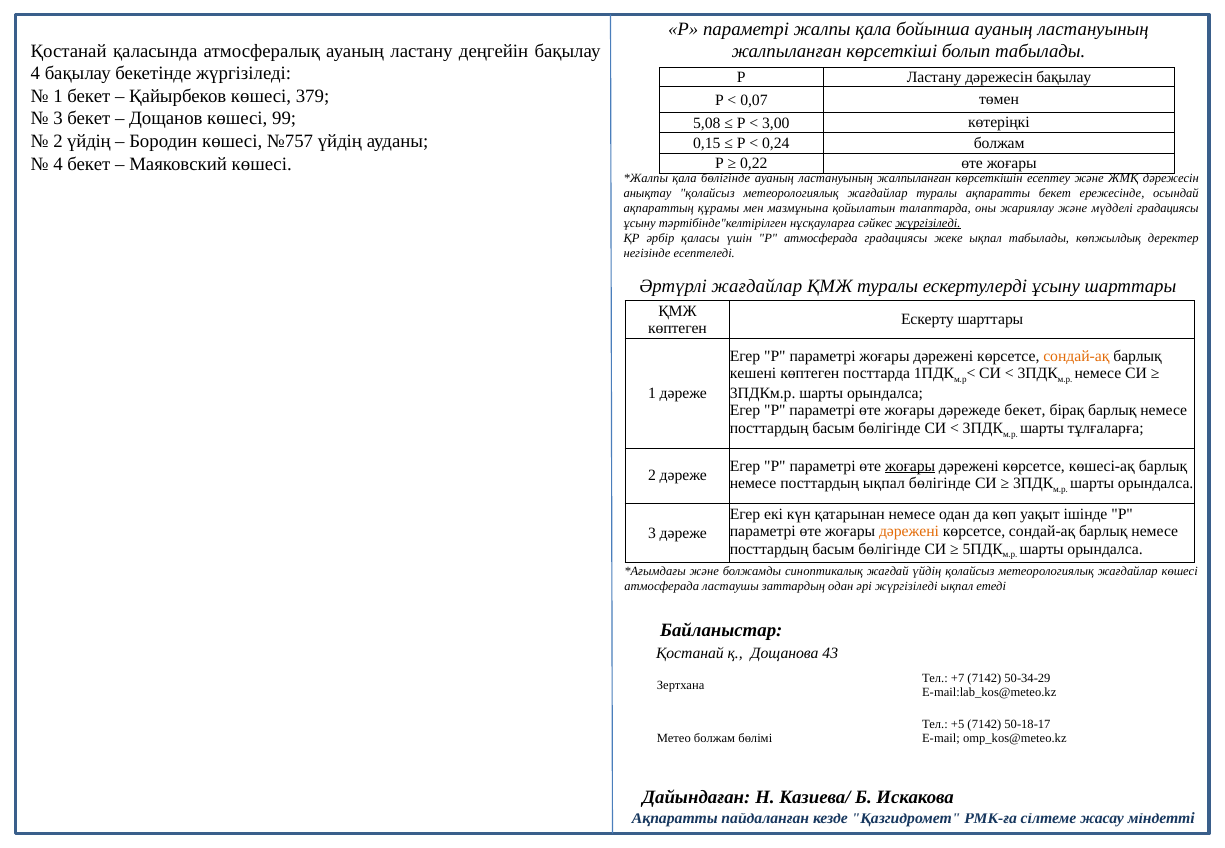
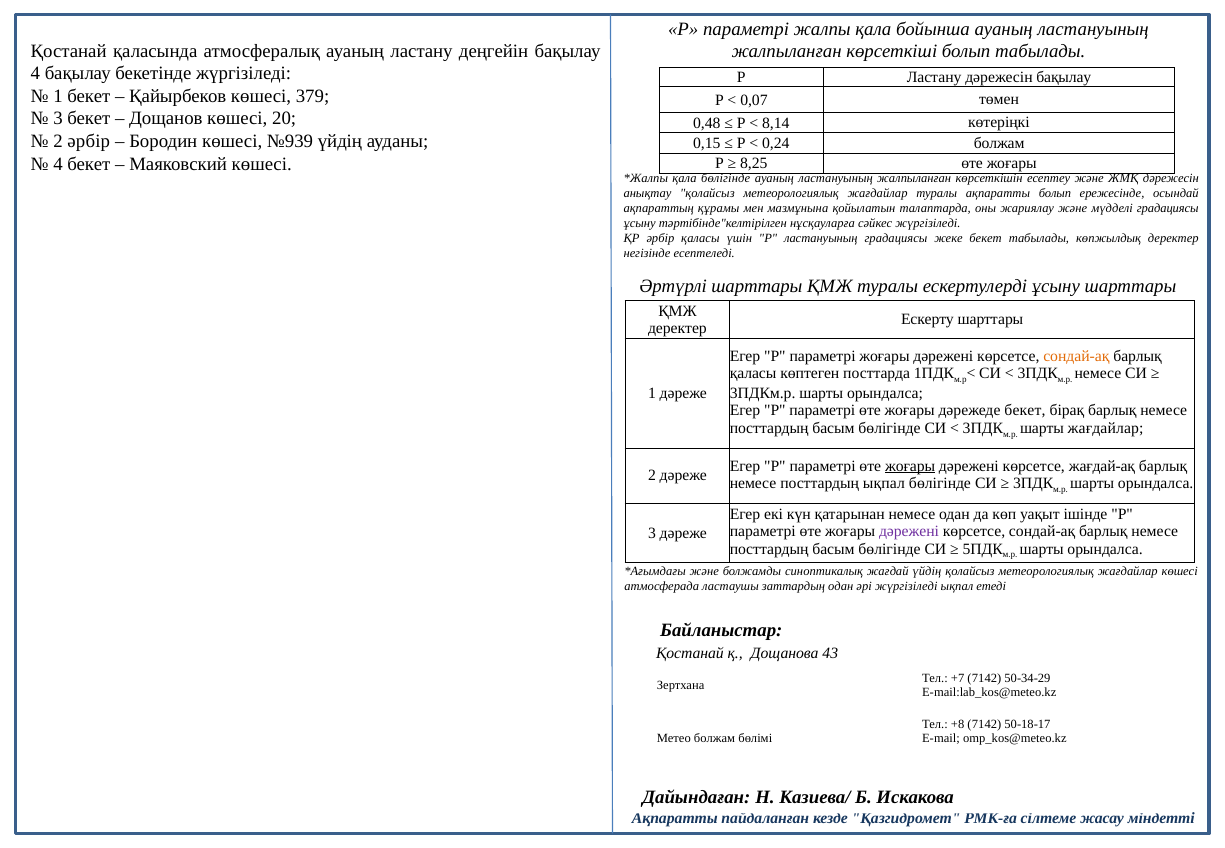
99: 99 -> 20 (284, 119)
5,08: 5,08 -> 0,48 (707, 123)
3,00: 3,00 -> 8,14 (776, 123)
2 үйдің: үйдің -> әрбір (89, 141)
№757: №757 -> №939 (290, 141)
0,22: 0,22 -> 8,25 (754, 164)
ақпаратты бекет: бекет -> болып (1055, 193)
жүргізіледі underline: present -> none (928, 223)
Р атмосферада: атмосферада -> ластануының (821, 238)
жеке ықпал: ықпал -> бекет (986, 238)
Әртүрлі жағдайлар: жағдайлар -> шарттары (757, 287)
көптеген: көптеген -> деректер (677, 328)
кешені: кешені -> қаласы (753, 374)
шарты тұлғаларға: тұлғаларға -> жағдайлар (1106, 428)
көшесі-ақ: көшесі-ақ -> жағдай-ақ (1102, 466)
дәрежені colour: orange -> purple (909, 532)
+5: +5 -> +8 (958, 724)
